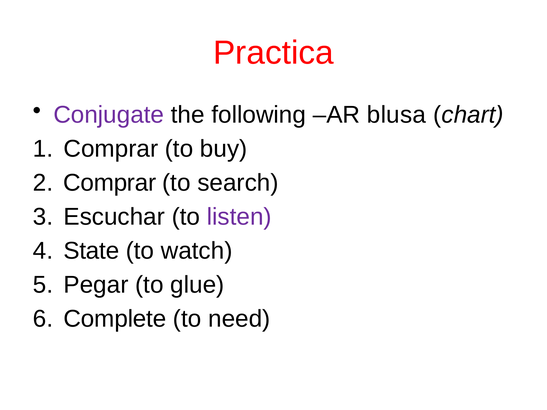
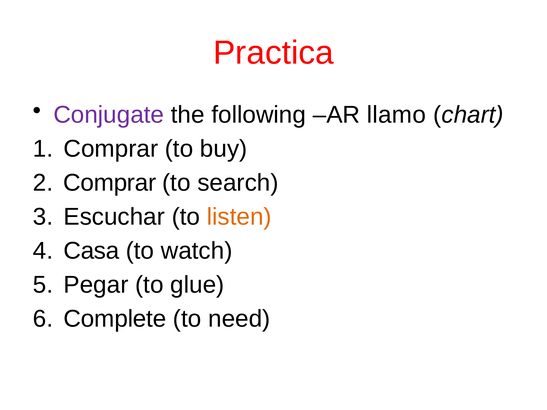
blusa: blusa -> llamo (396, 115)
listen colour: purple -> orange (239, 217)
State: State -> Casa (91, 251)
